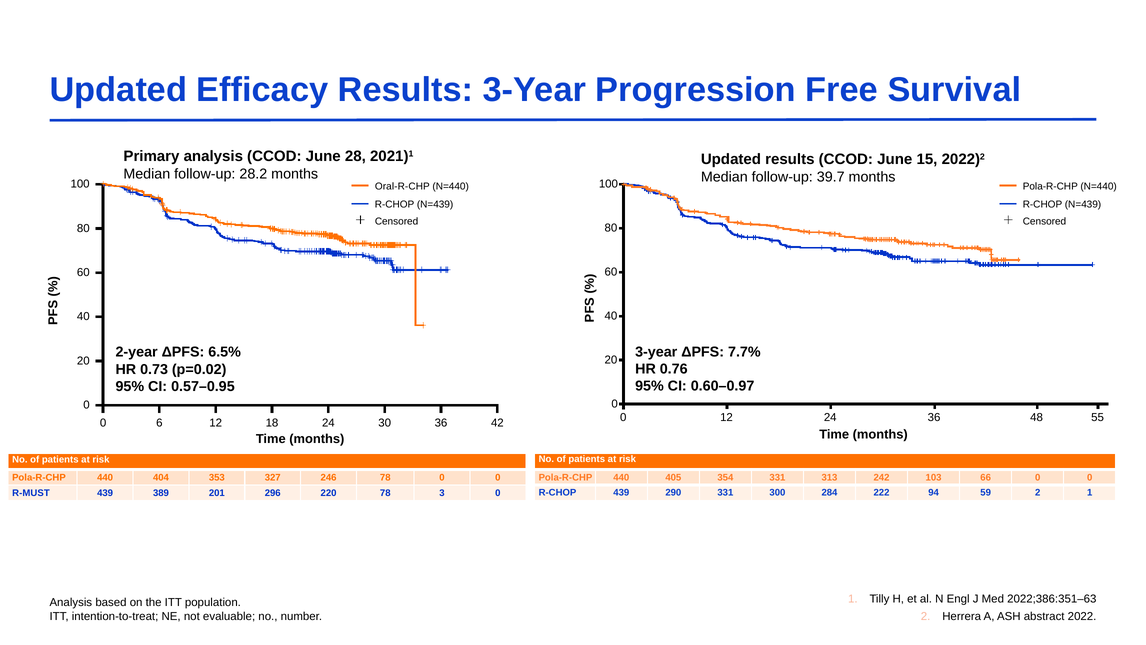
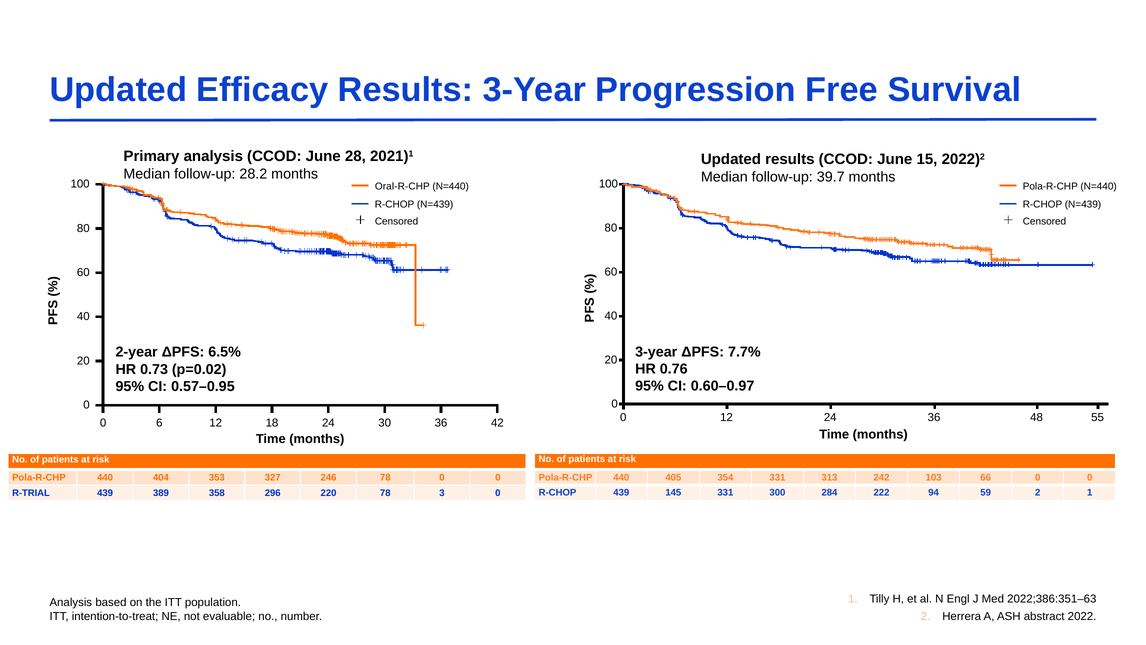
290: 290 -> 145 (673, 493)
R-MUST: R-MUST -> R-TRIAL (31, 493)
201: 201 -> 358 (217, 493)
